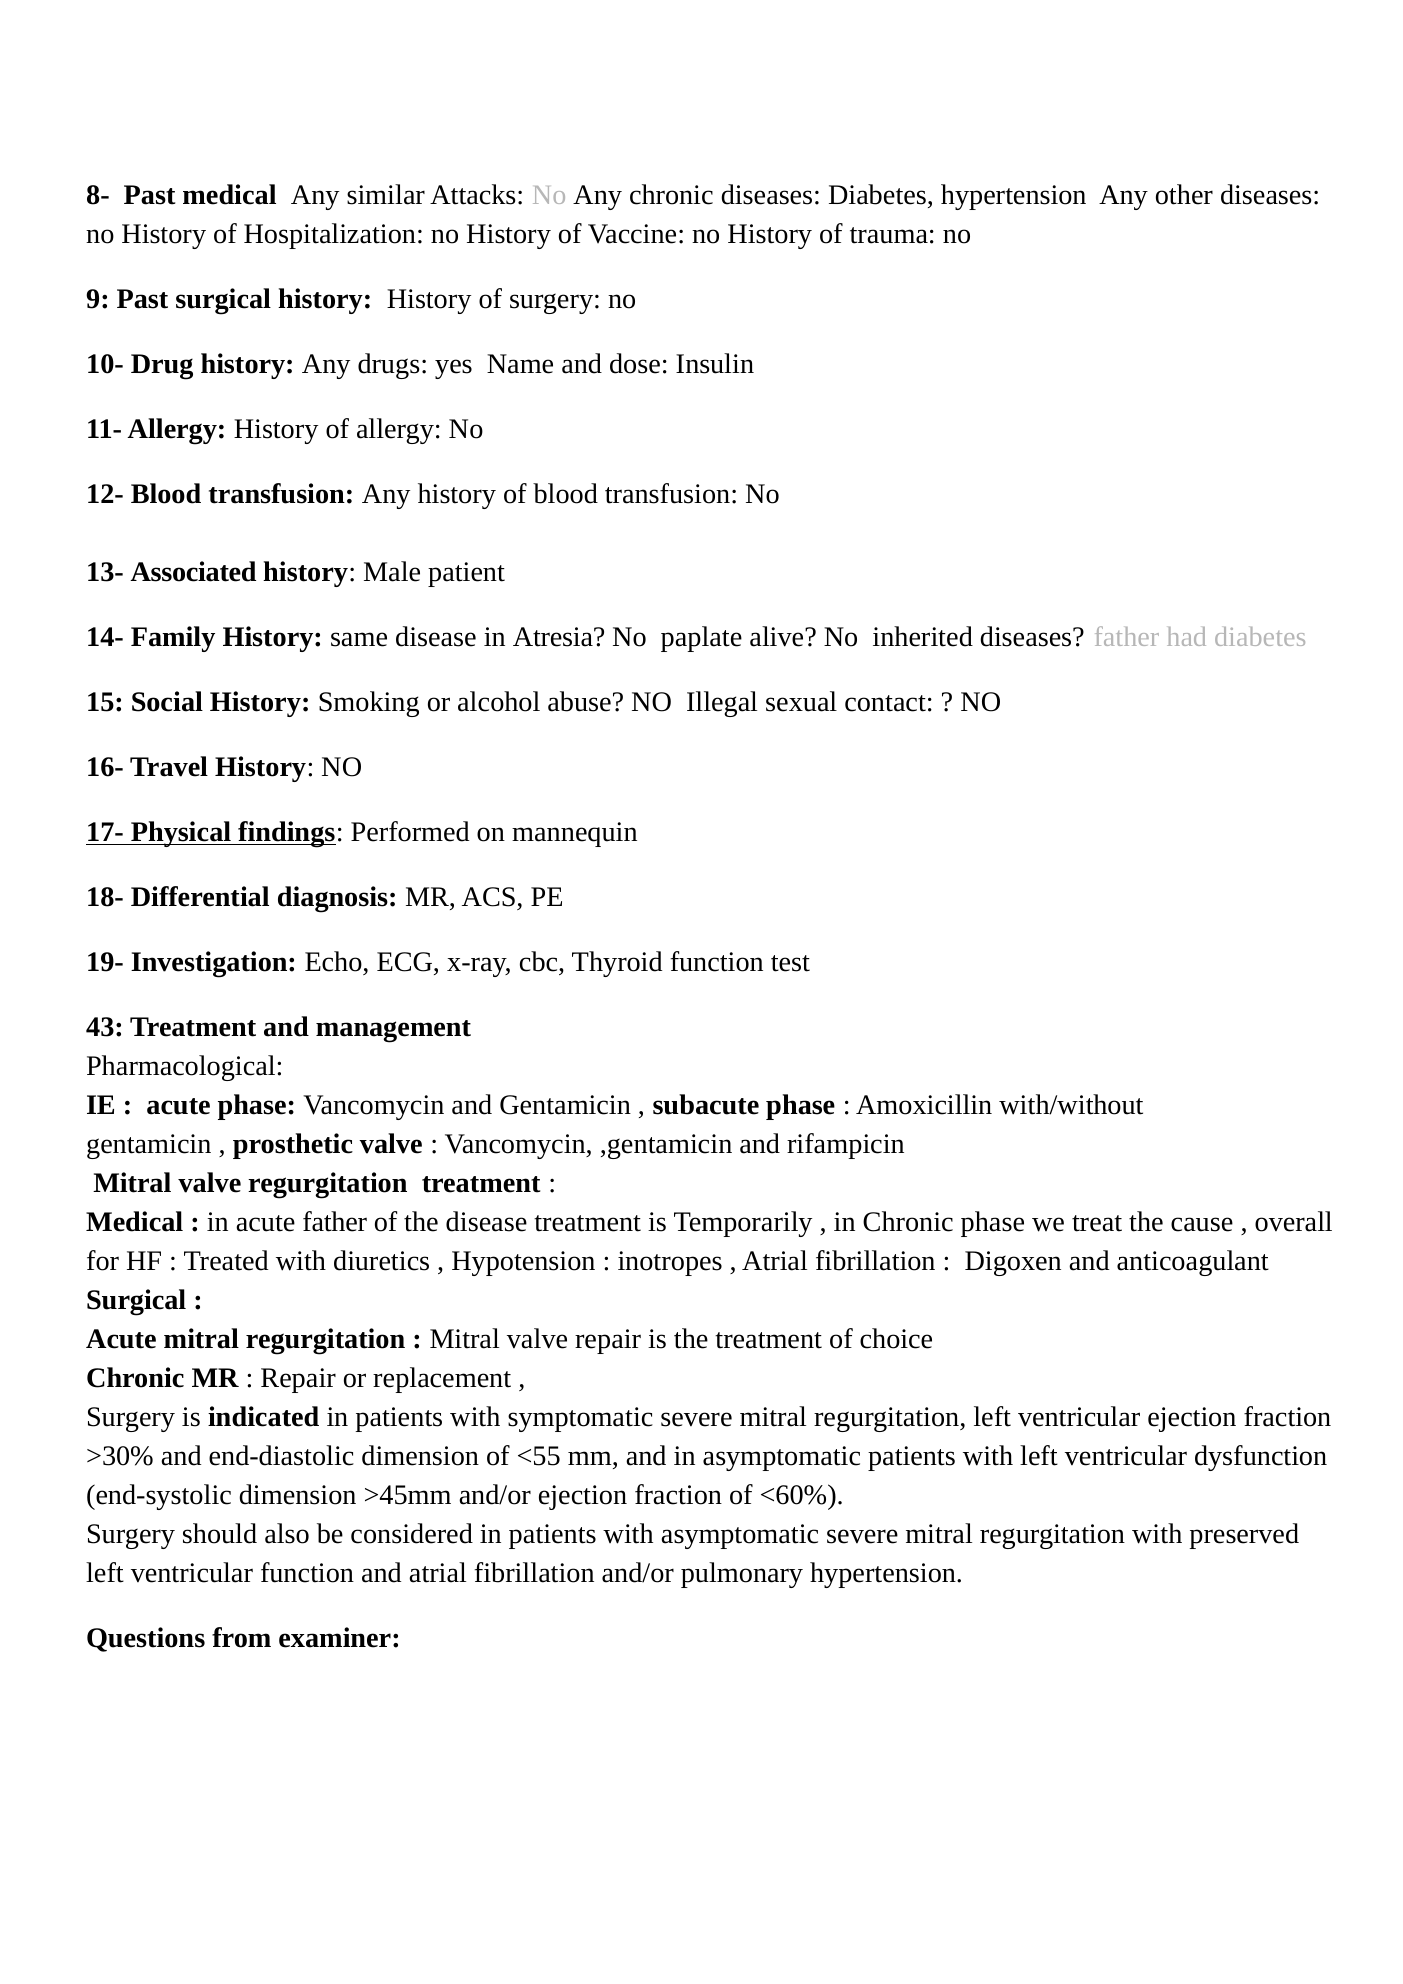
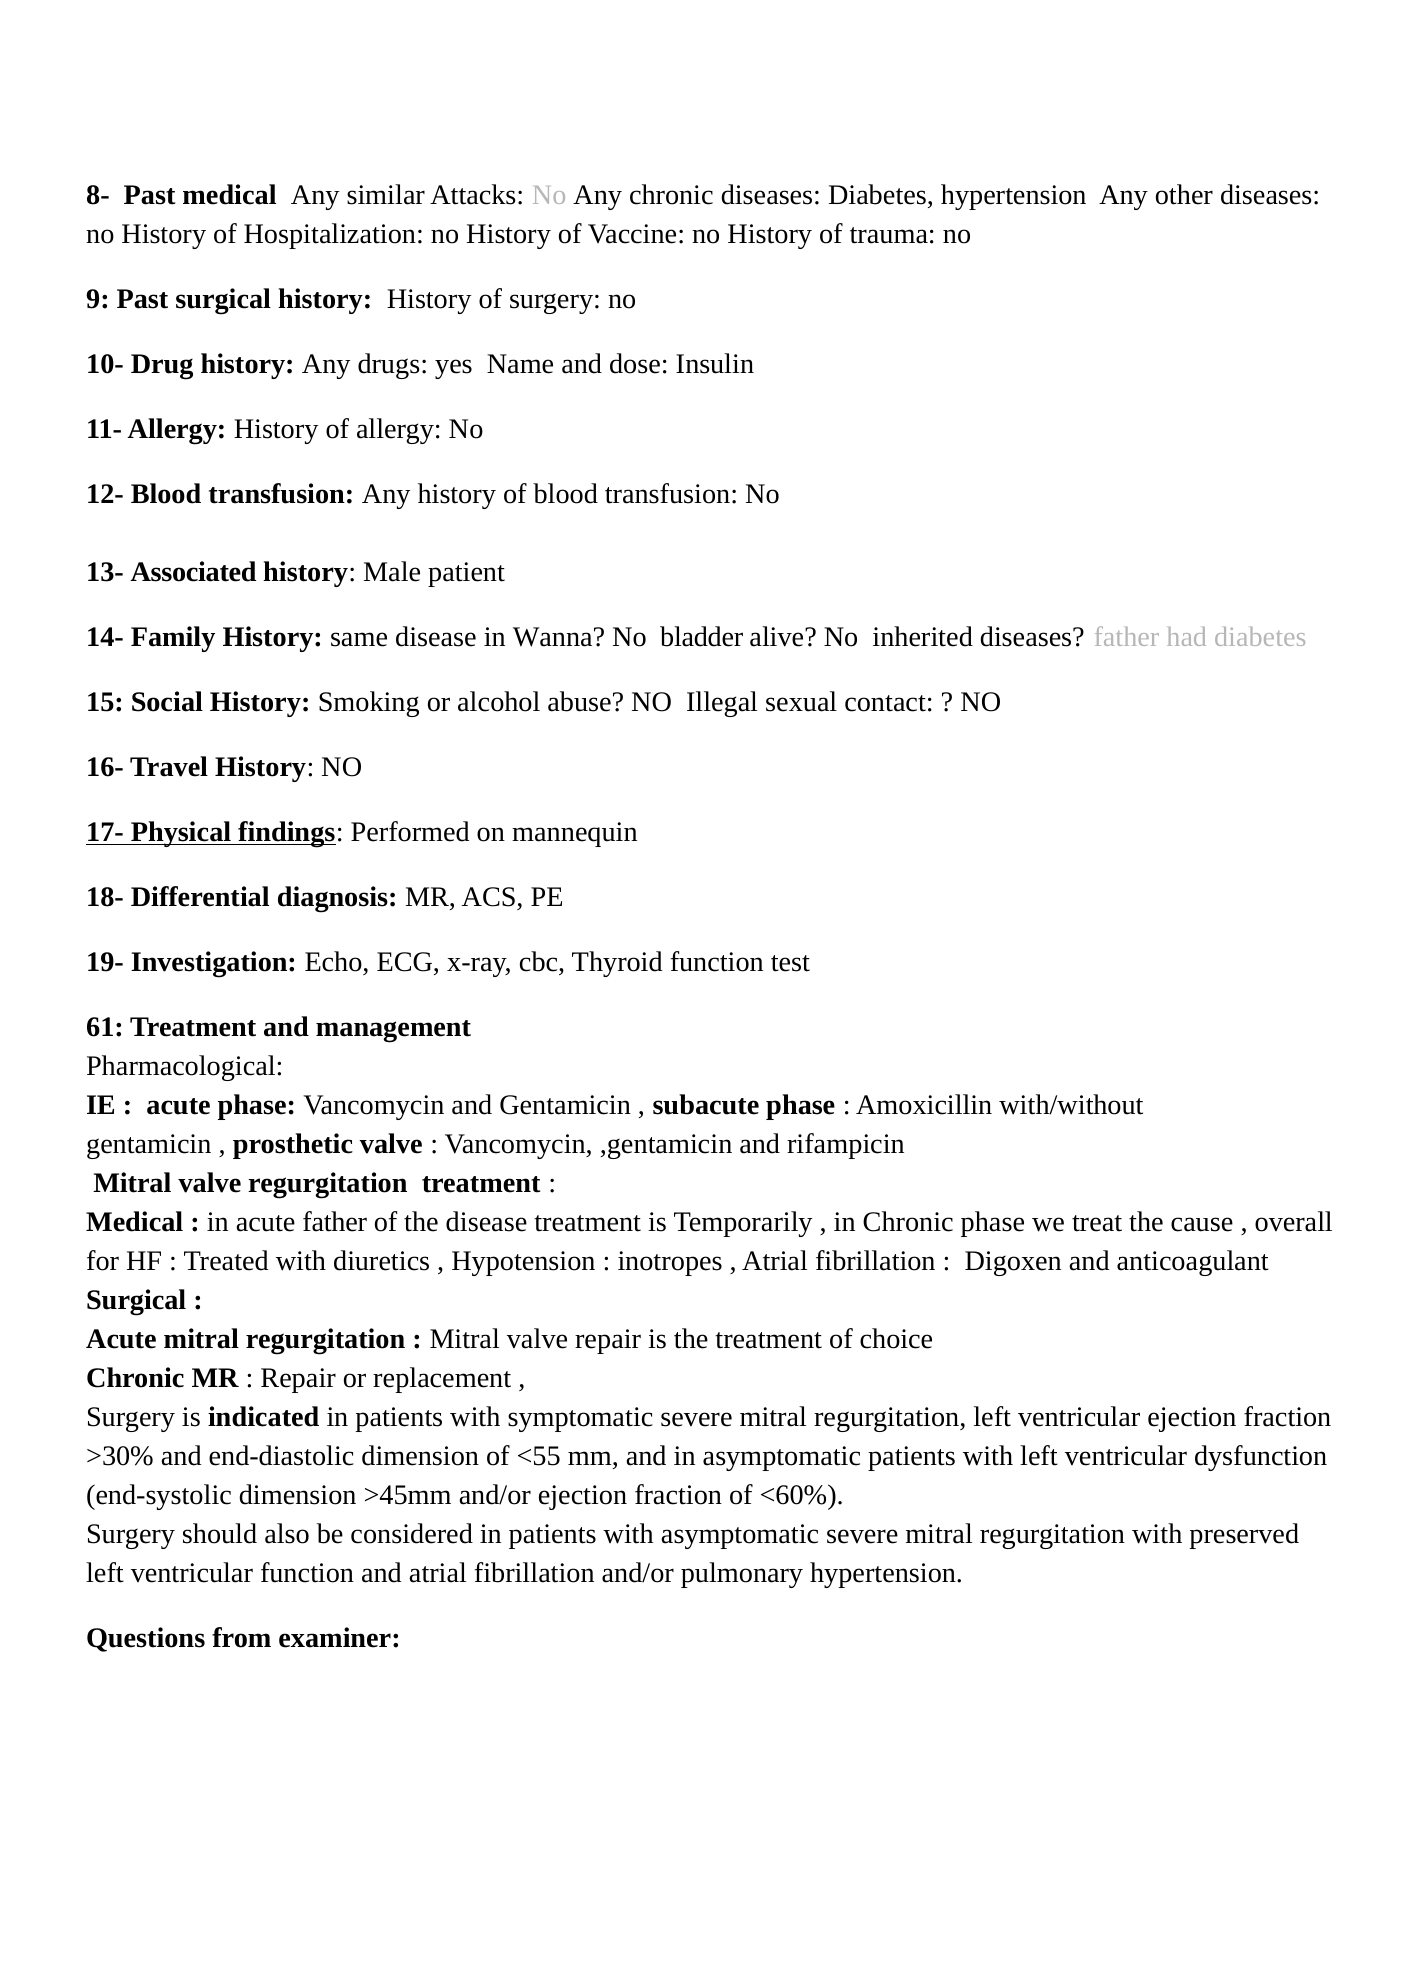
Atresia: Atresia -> Wanna (559, 637)
paplate: paplate -> bladder (702, 637)
43: 43 -> 61 (105, 1027)
